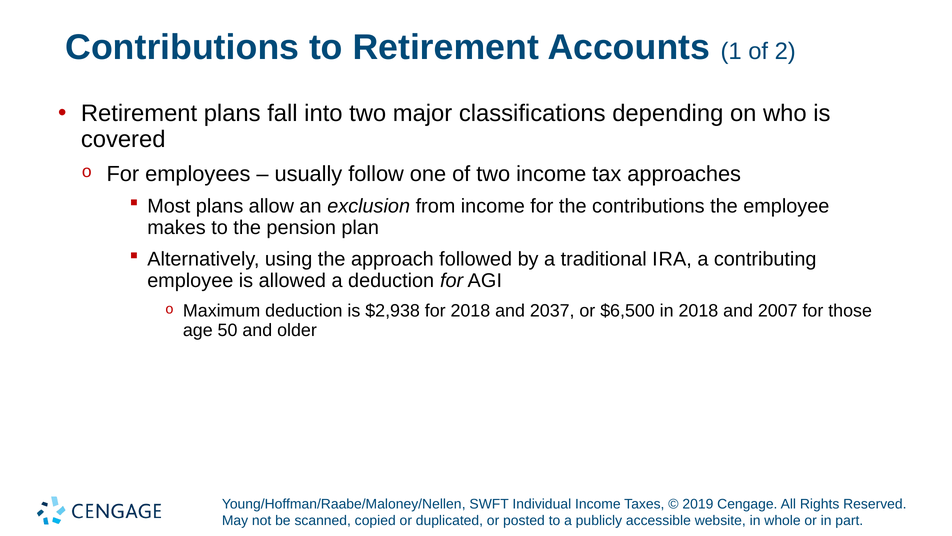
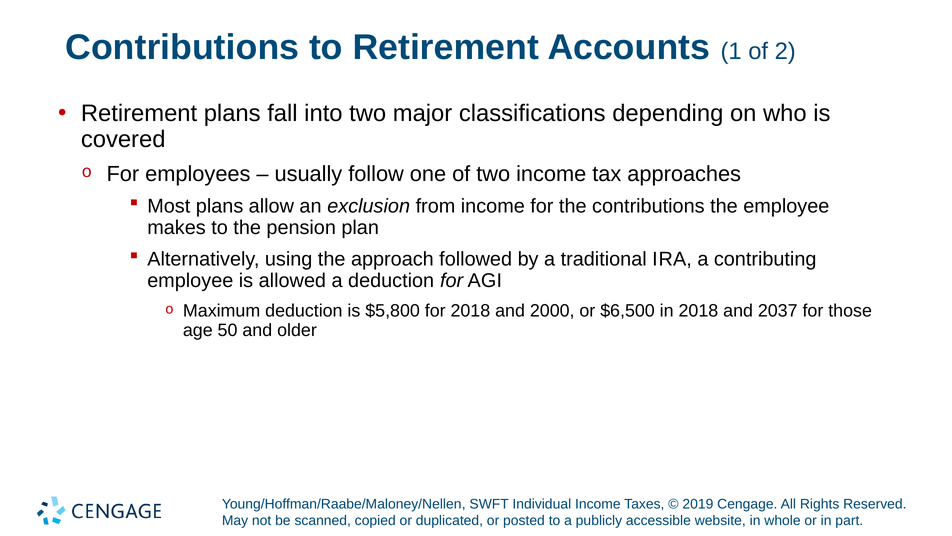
$2,938: $2,938 -> $5,800 (393, 311)
2037: 2037 -> 2000 (552, 311)
2007: 2007 -> 2037 (778, 311)
